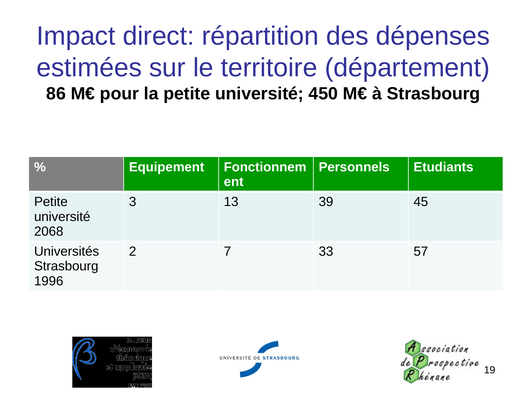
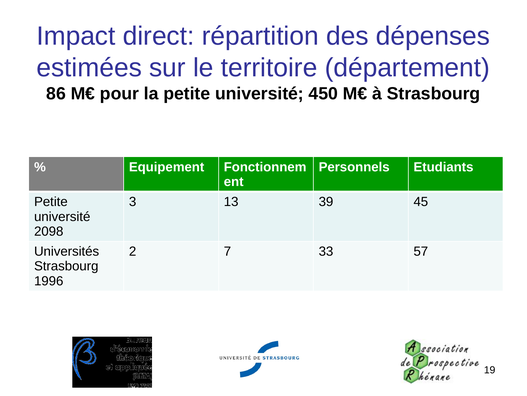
2068: 2068 -> 2098 (49, 231)
